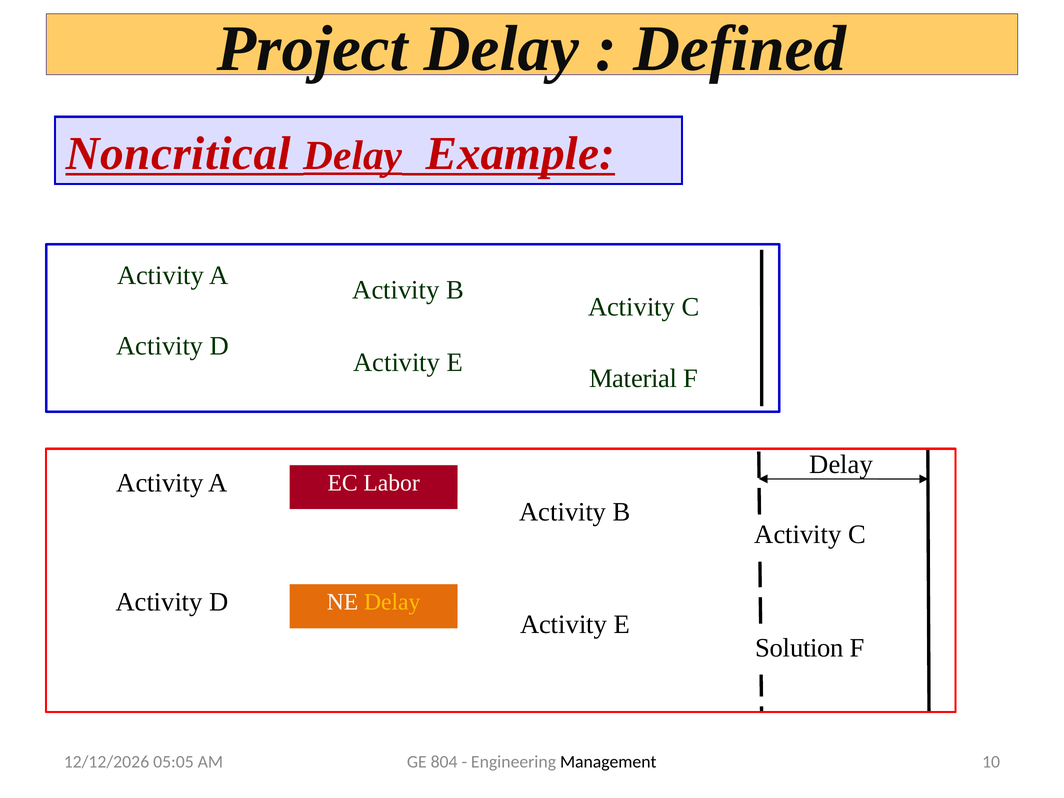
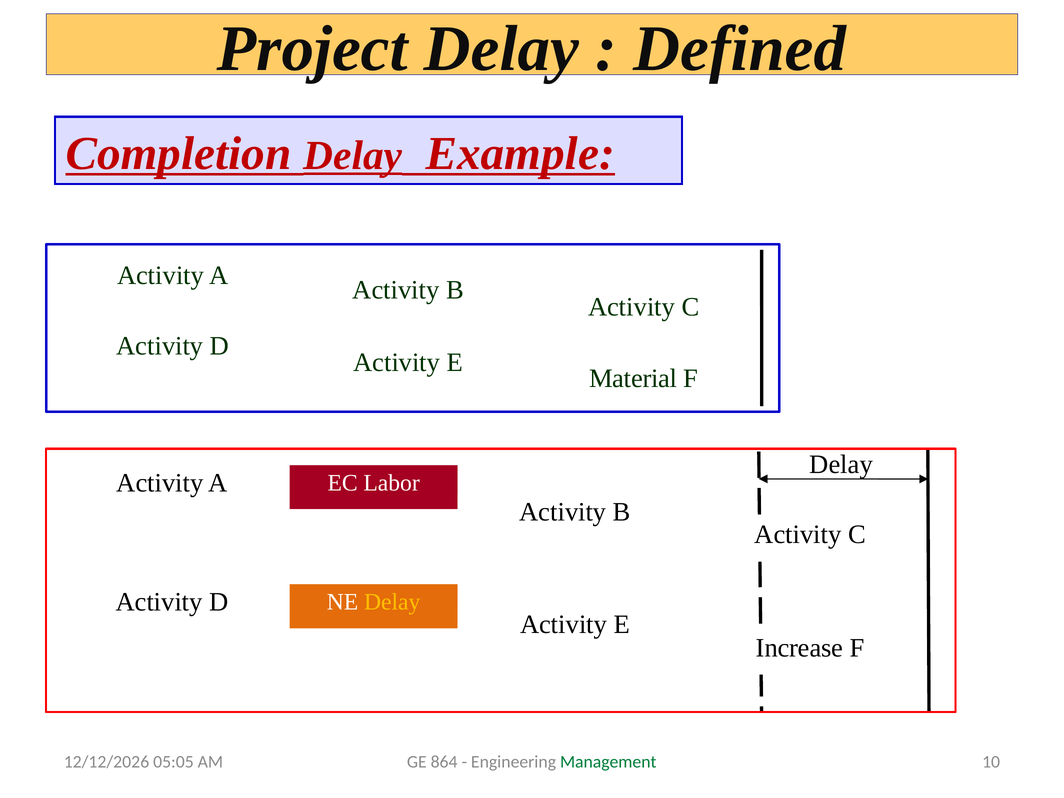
Noncritical: Noncritical -> Completion (178, 154)
Solution: Solution -> Increase (800, 648)
804: 804 -> 864 (444, 762)
Management colour: black -> green (608, 762)
